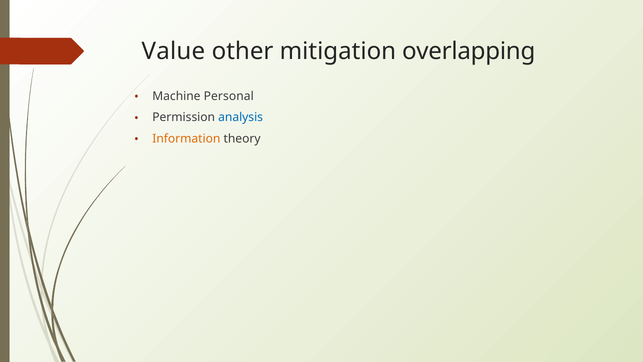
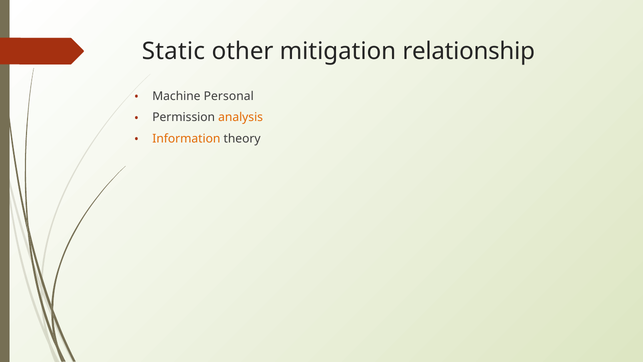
Value: Value -> Static (173, 51)
overlapping: overlapping -> relationship (469, 51)
analysis colour: blue -> orange (241, 117)
